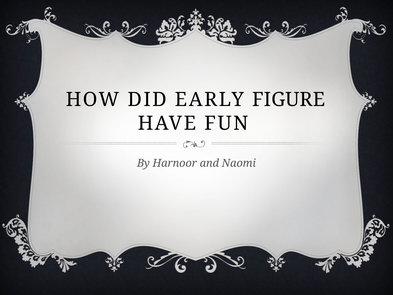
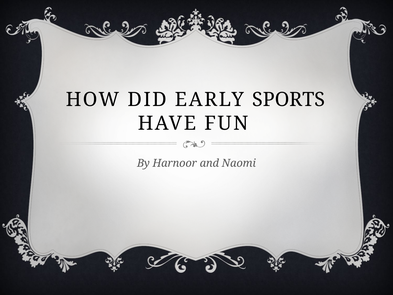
FIGURE: FIGURE -> SPORTS (289, 100)
